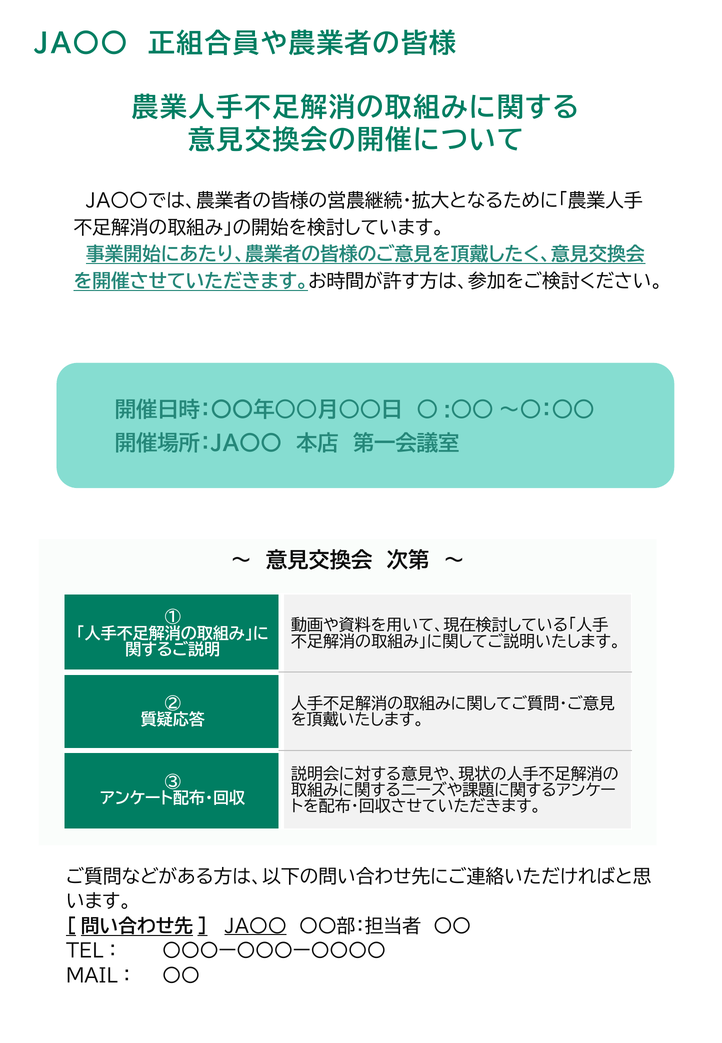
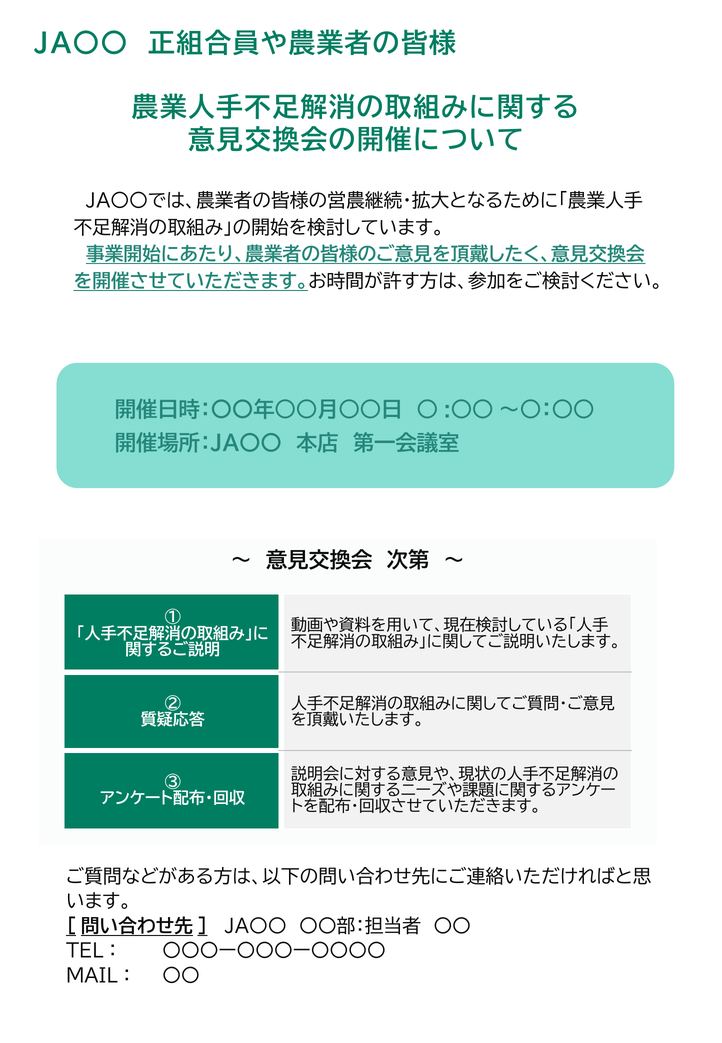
ＪＡ〇〇 underline: present -> none (256, 926)
